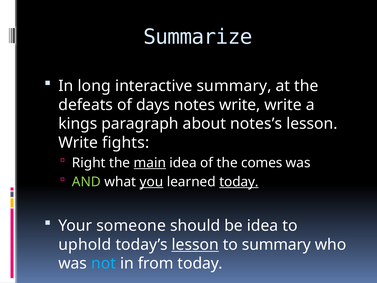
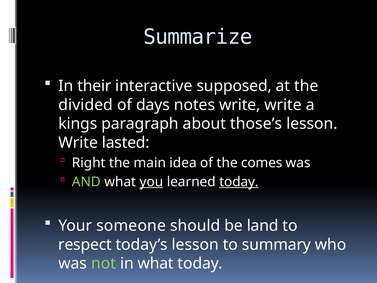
long: long -> their (94, 86)
interactive summary: summary -> supposed (234, 86)
defeats: defeats -> divided (86, 105)
notes’s: notes’s -> those’s (256, 124)
fights: fights -> lasted (126, 142)
main underline: present -> none (150, 163)
be idea: idea -> land (263, 226)
uphold: uphold -> respect (85, 244)
lesson underline: present -> none (195, 244)
not colour: light blue -> light green (104, 263)
in from: from -> what (156, 263)
